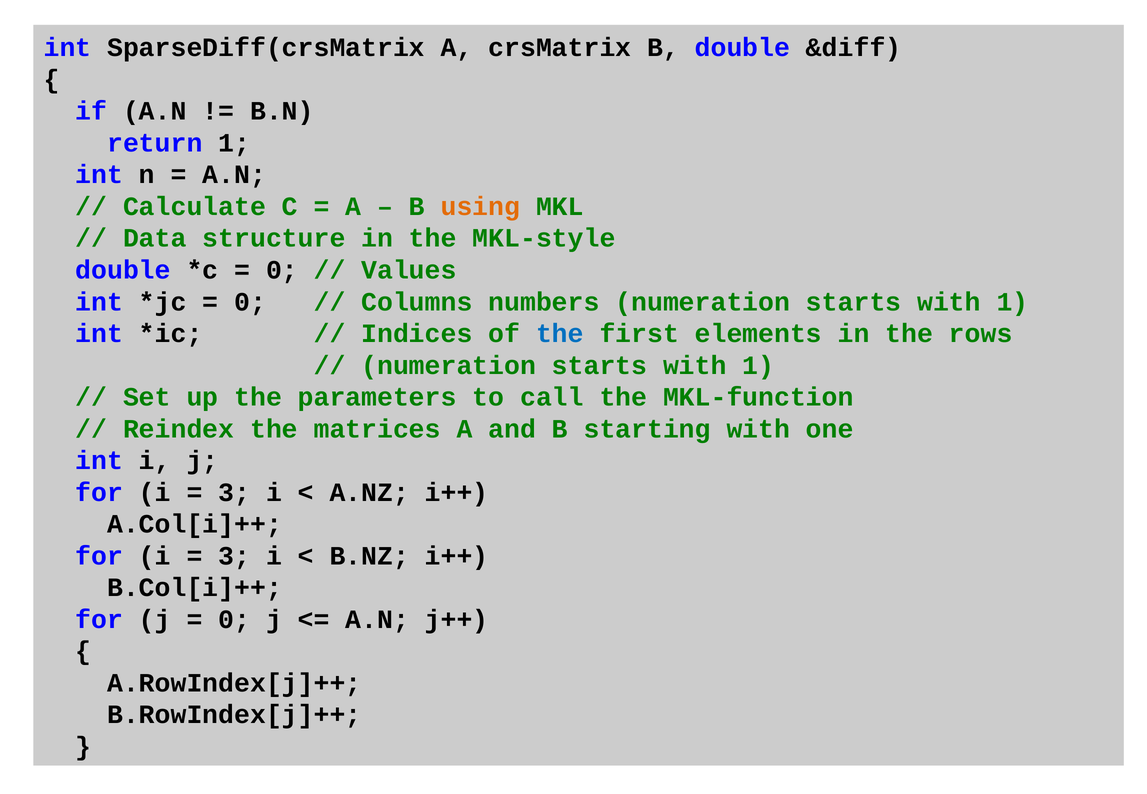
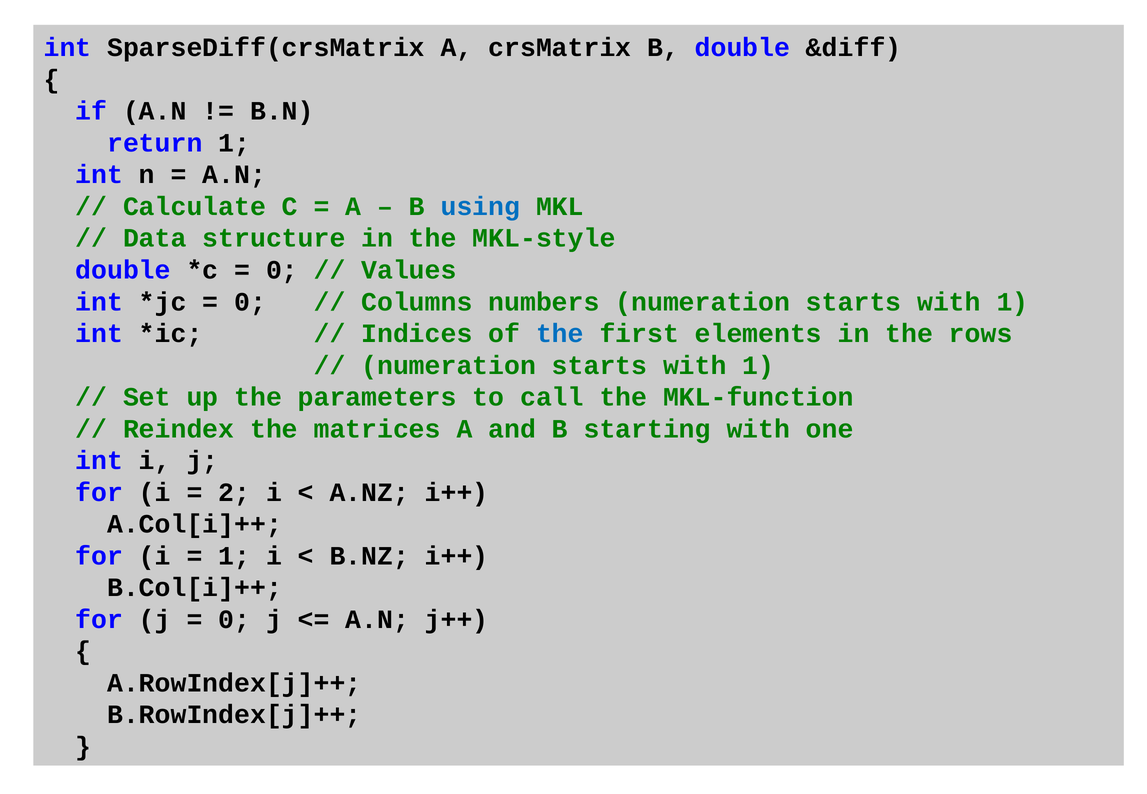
using colour: orange -> blue (480, 207)
3: 3 -> 2 (234, 492)
3: 3 -> 1 (234, 556)
